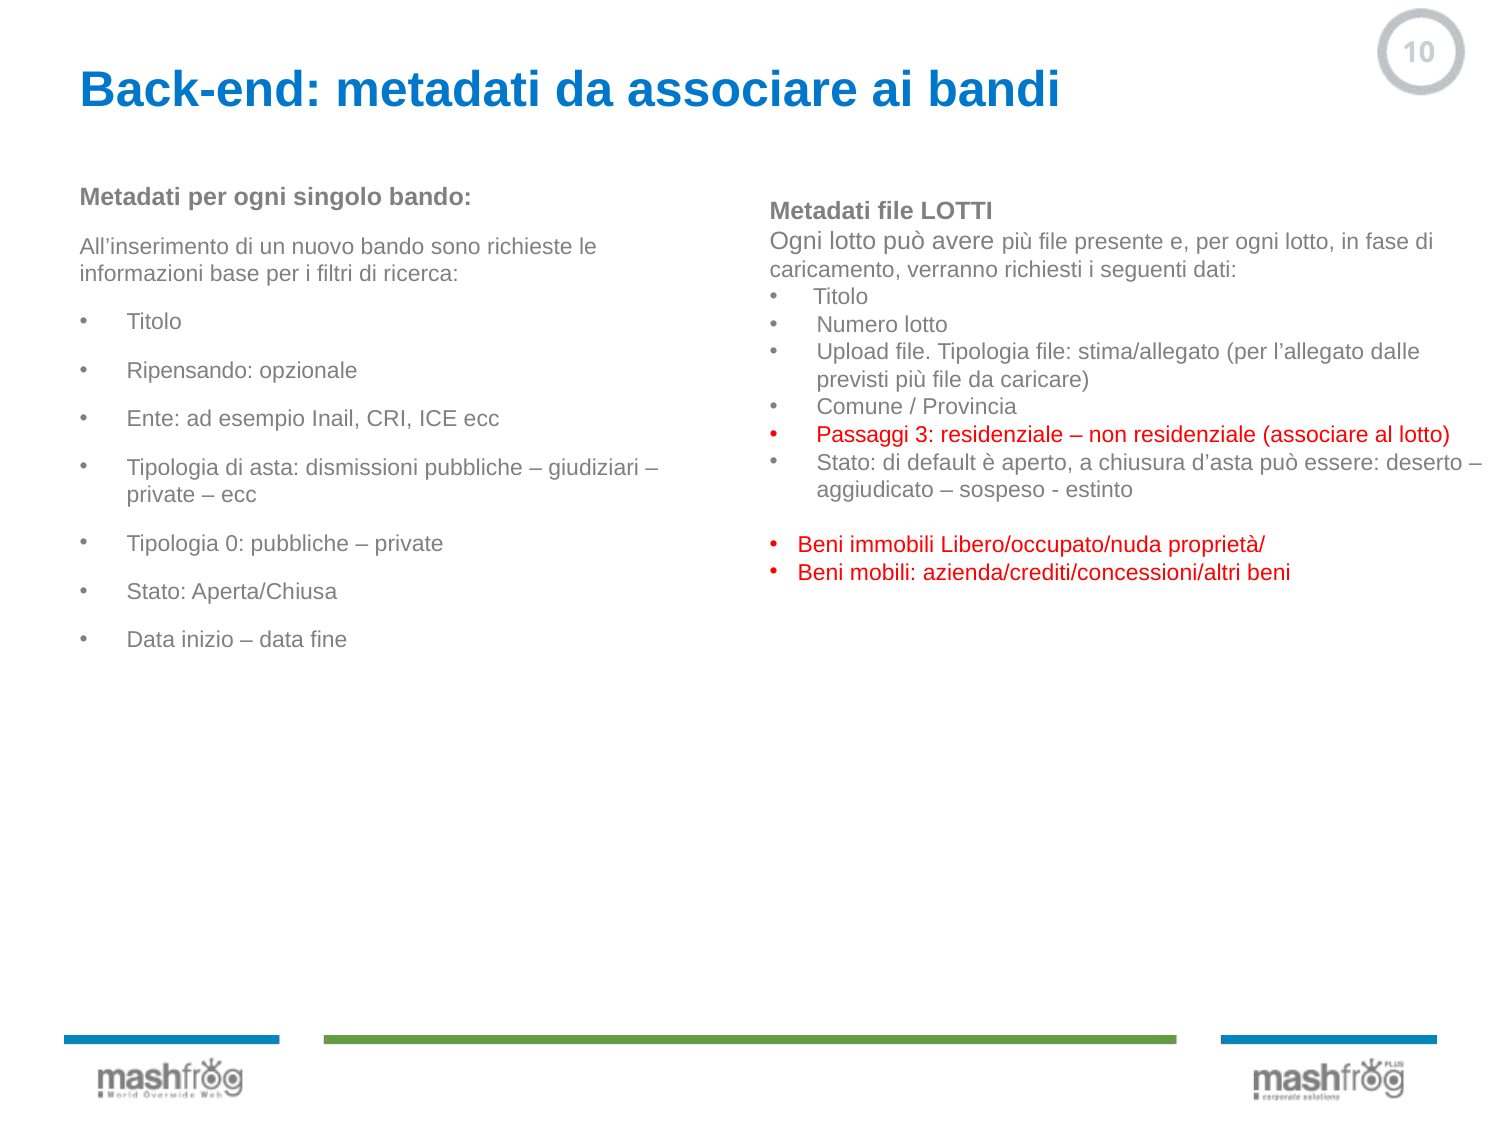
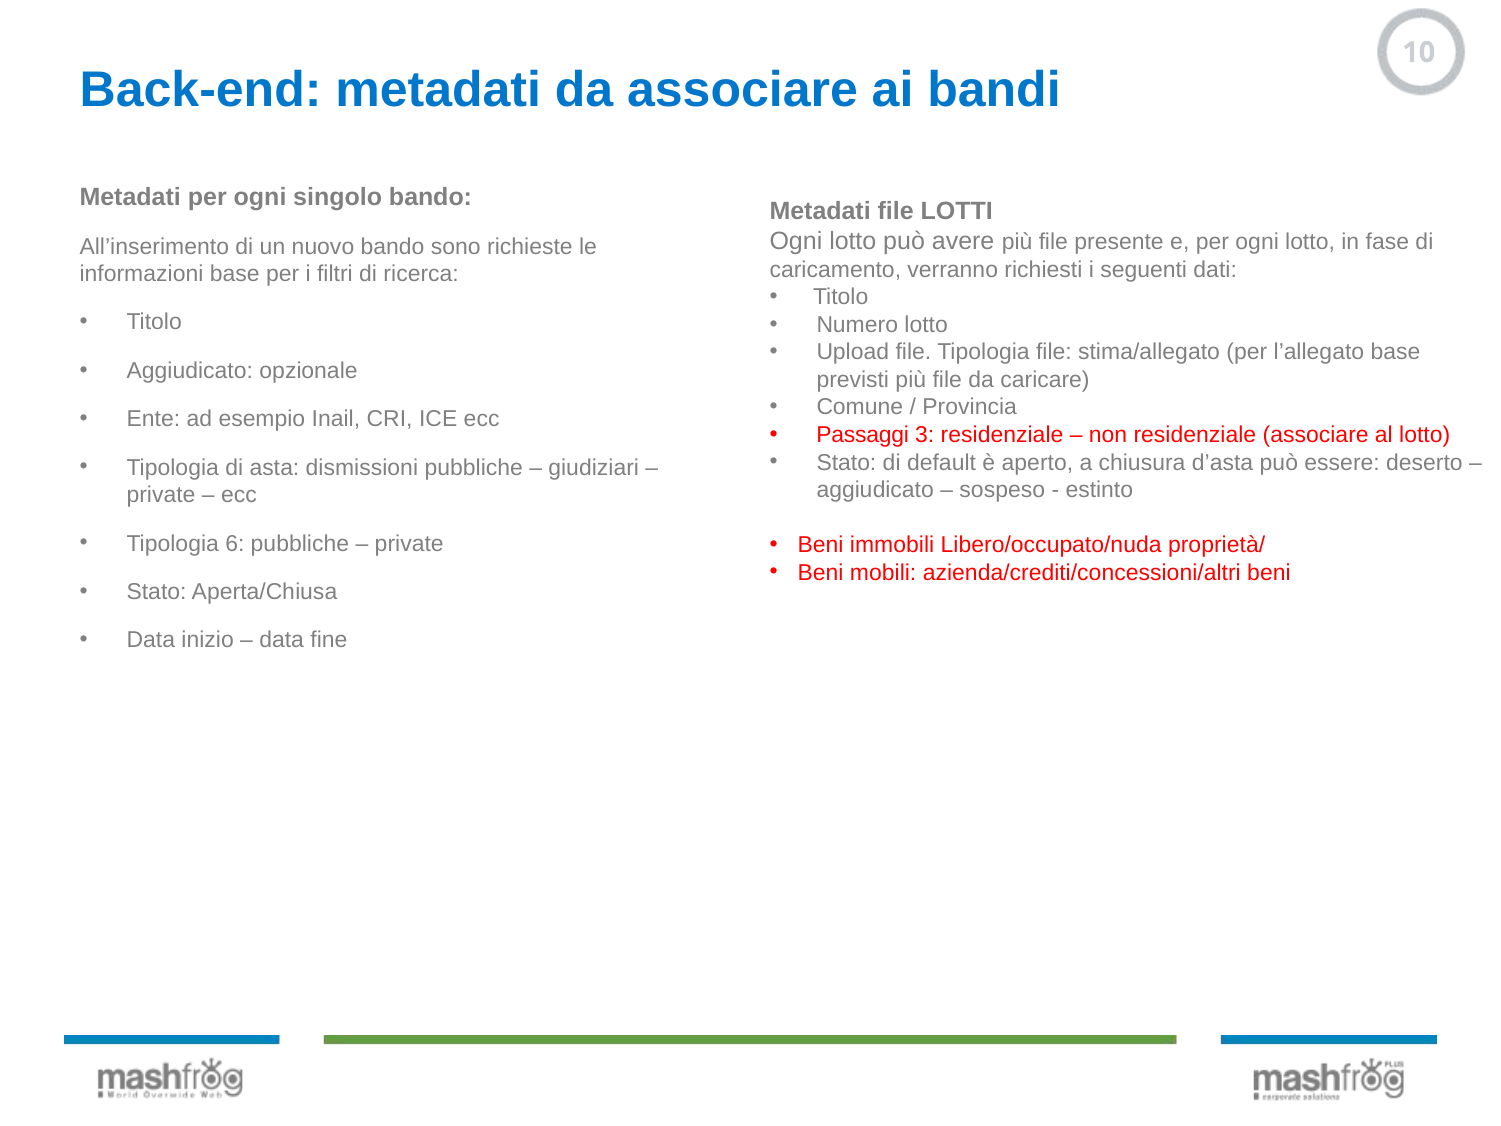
l’allegato dalle: dalle -> base (1396, 352)
Ripensando: Ripensando -> Aggiudicato (190, 371)
0: 0 -> 6 (235, 543)
